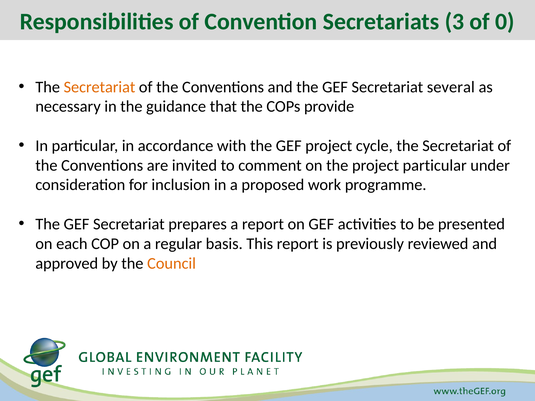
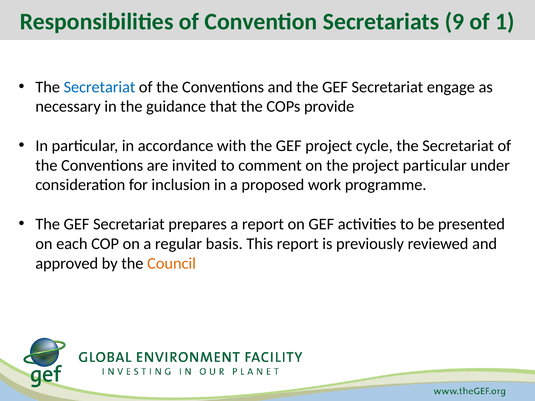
3: 3 -> 9 (454, 22)
0: 0 -> 1 (505, 22)
Secretariat colour: orange -> blue (99, 87)
several: several -> engage (451, 87)
